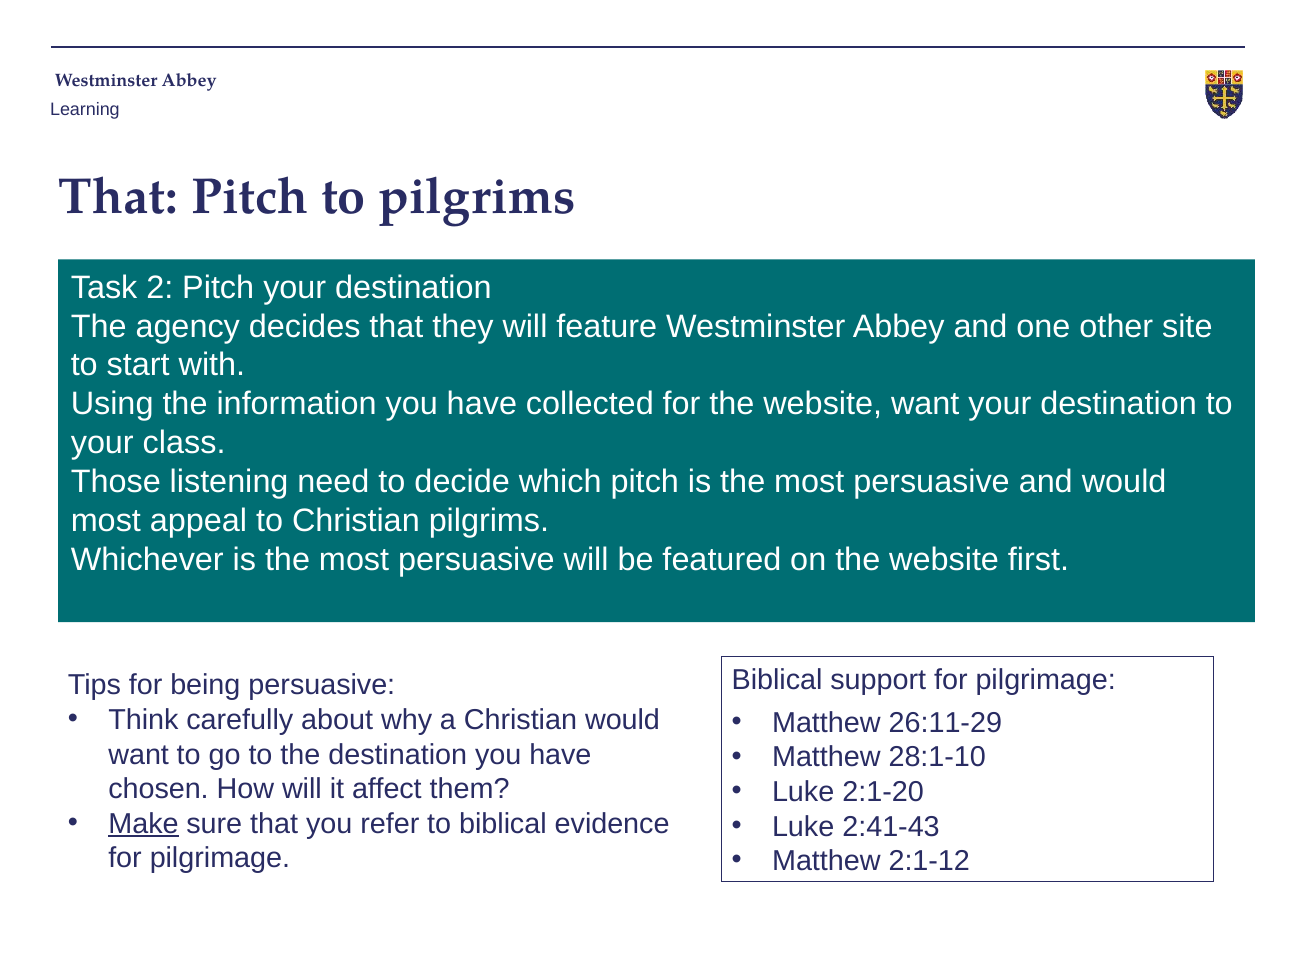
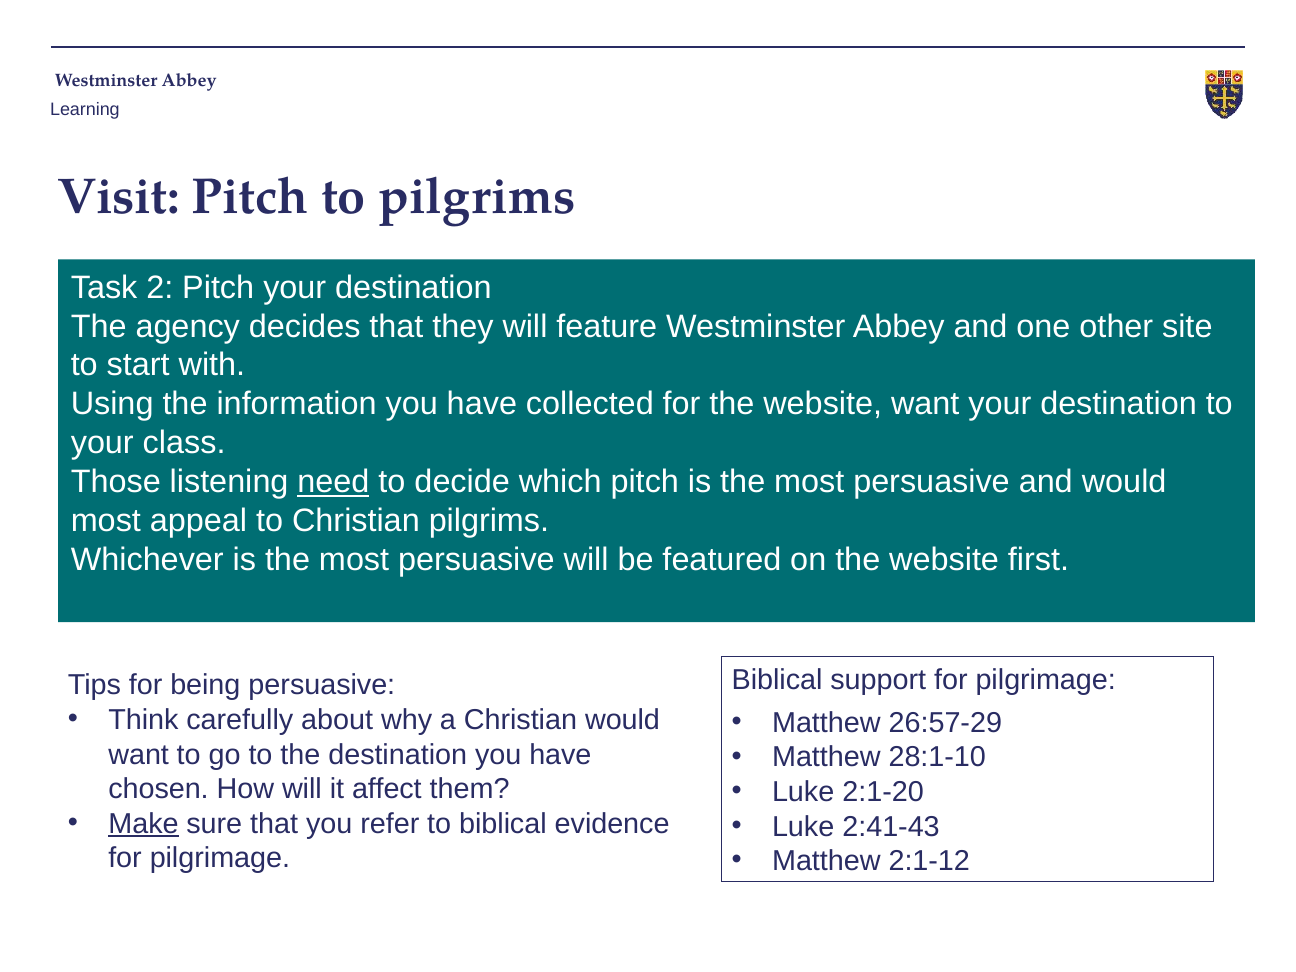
That: That -> Visit (119, 197)
need underline: none -> present (333, 482)
26:11-29: 26:11-29 -> 26:57-29 (945, 723)
